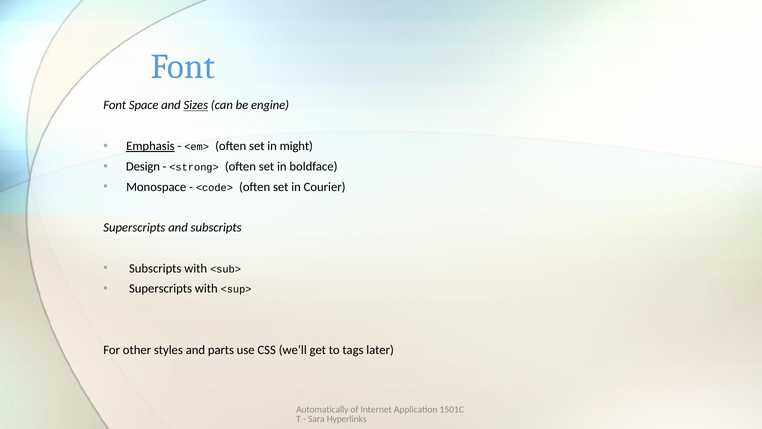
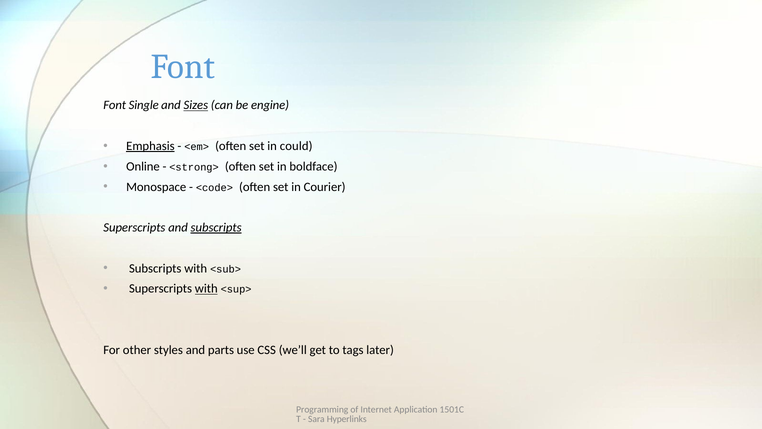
Space: Space -> Single (144, 105)
might: might -> could (296, 146)
Design: Design -> Online (143, 166)
subscripts underline: none -> present (216, 227)
with underline: none -> present (206, 288)
Automatically: Automatically -> Programming (322, 409)
